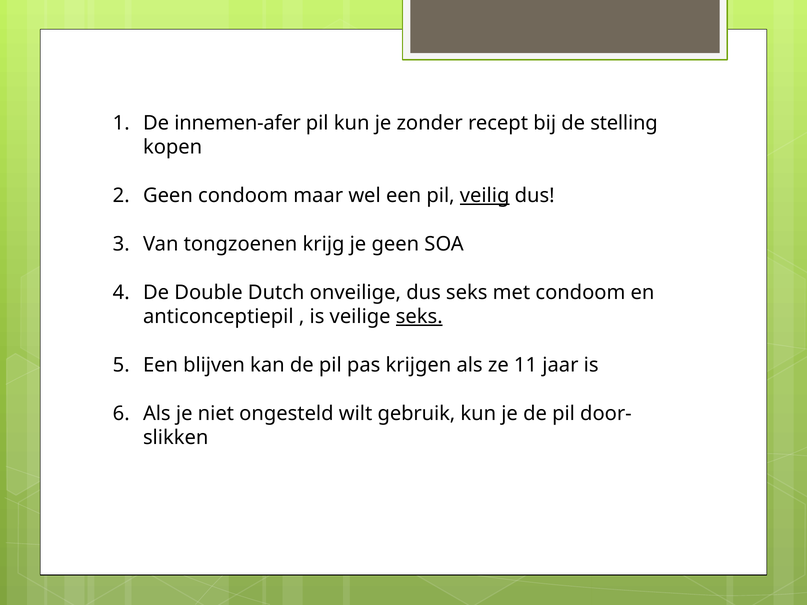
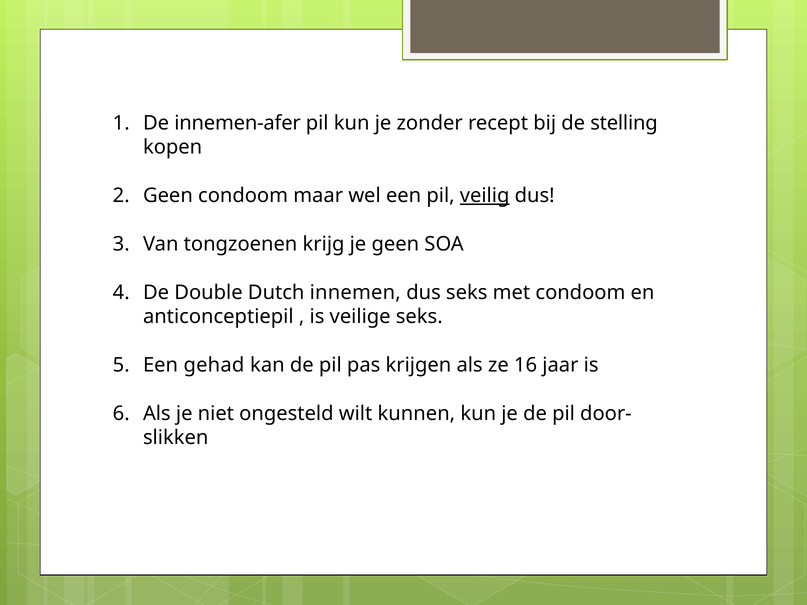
onveilige: onveilige -> innemen (355, 293)
seks underline: present -> none (419, 317)
blijven: blijven -> gehad (214, 365)
11: 11 -> 16 (526, 365)
gebruik: gebruik -> kunnen (416, 414)
